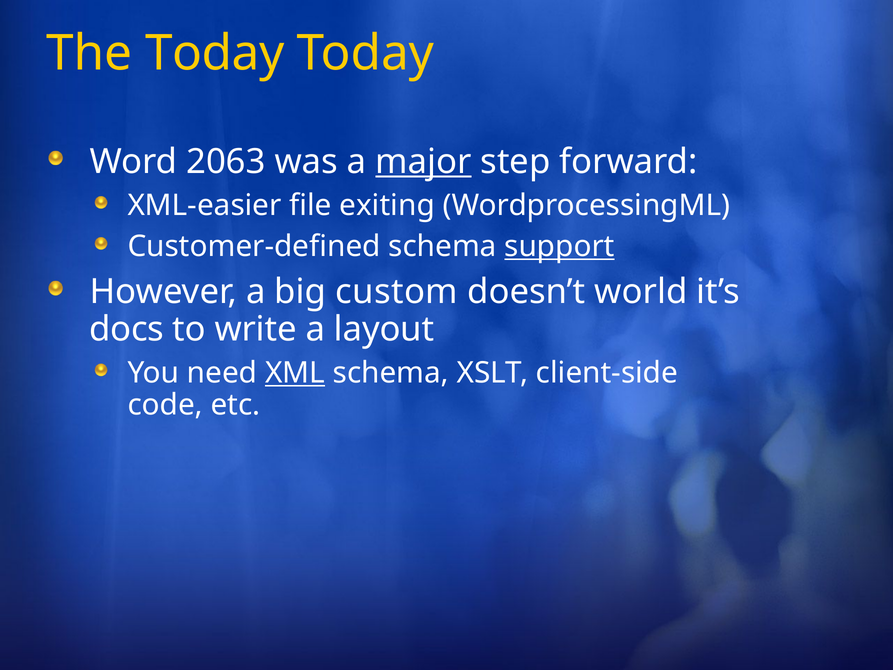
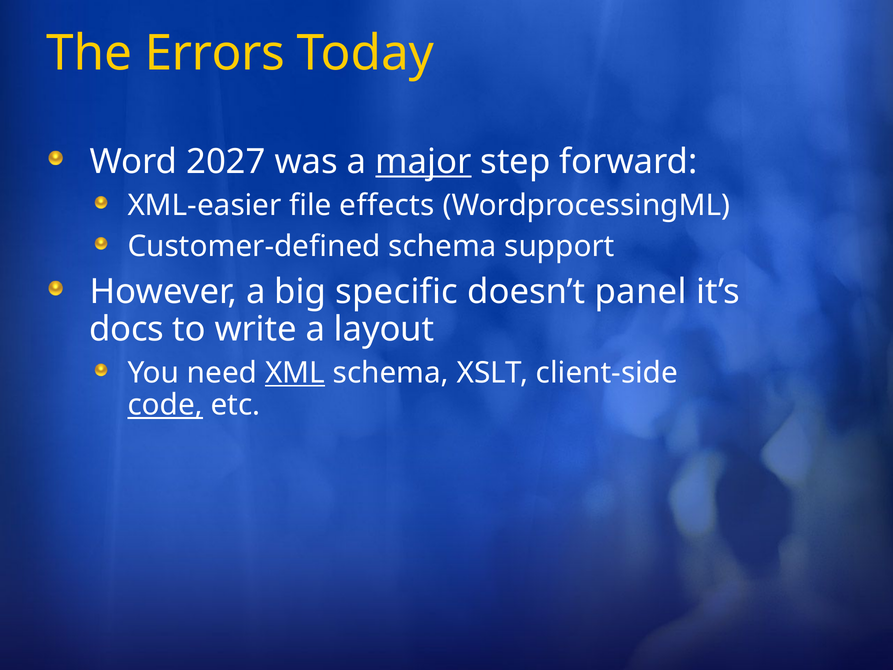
The Today: Today -> Errors (215, 53)
2063: 2063 -> 2027 (226, 161)
exiting: exiting -> effects (387, 205)
support underline: present -> none (559, 246)
custom: custom -> specific (397, 292)
world: world -> panel (641, 292)
code underline: none -> present (165, 405)
